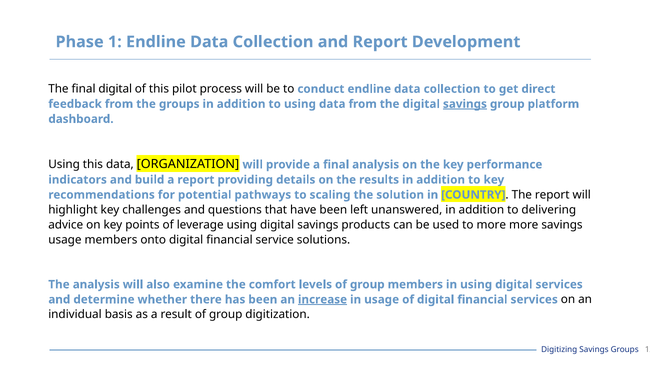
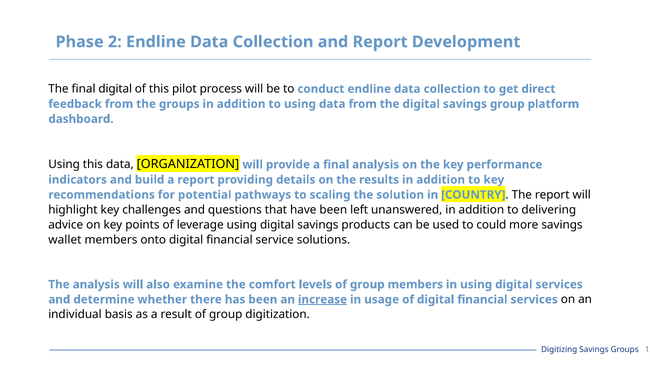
1: 1 -> 2 (115, 42)
savings underline: present -> none (465, 104)
to more: more -> could (491, 225)
usage: usage -> wallet (65, 240)
